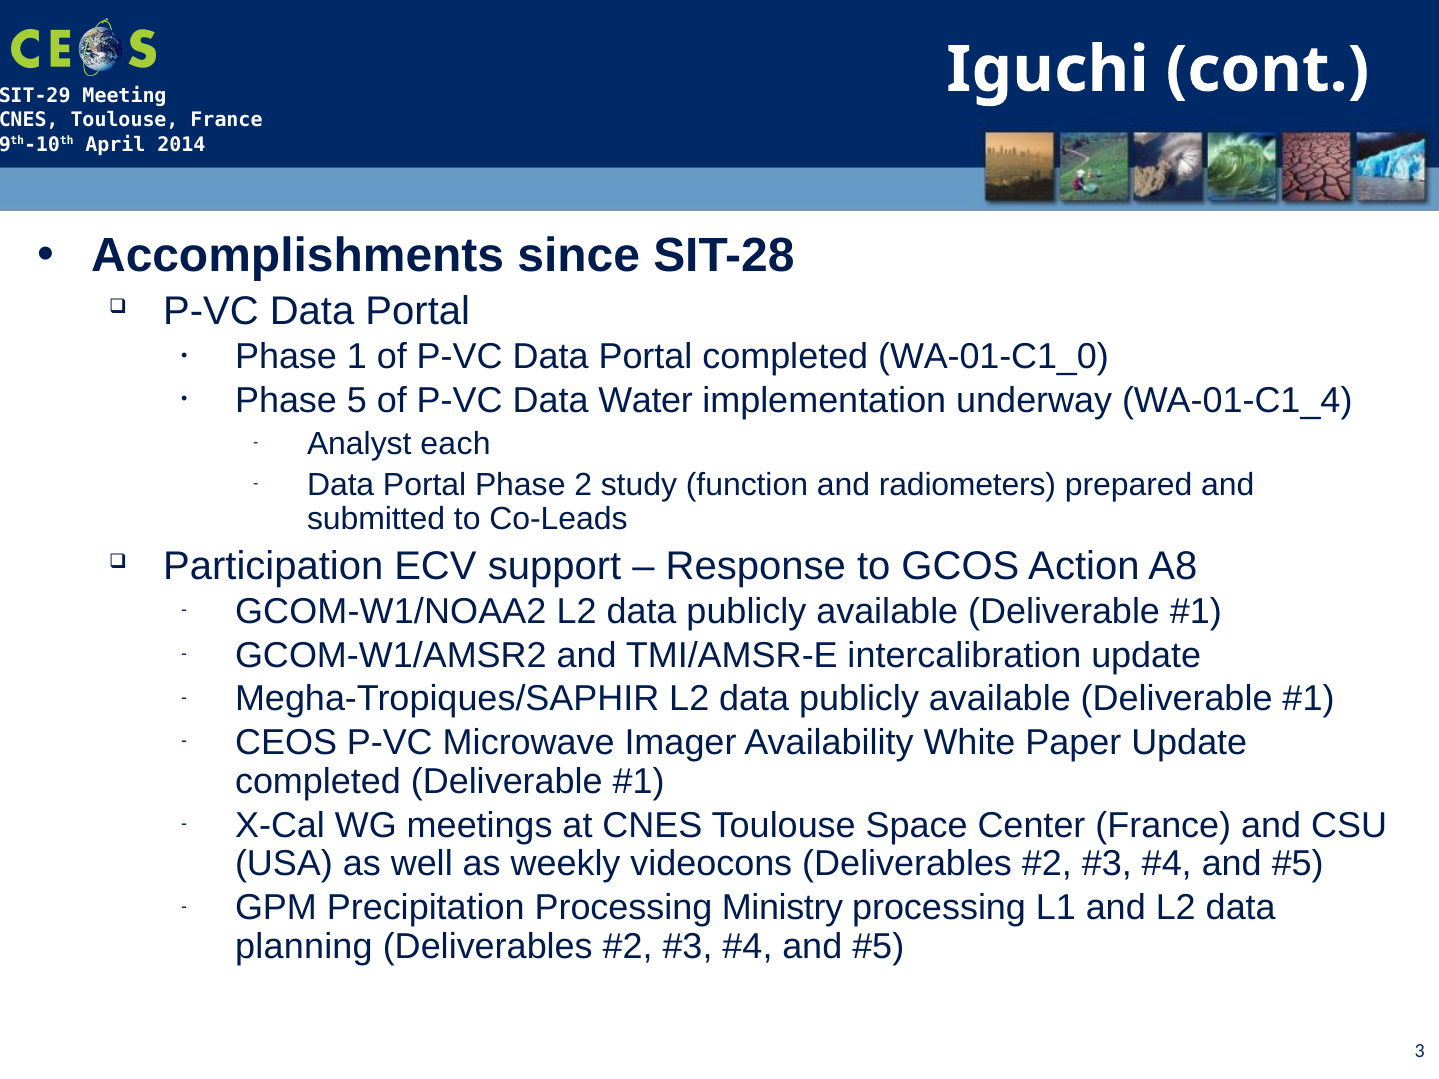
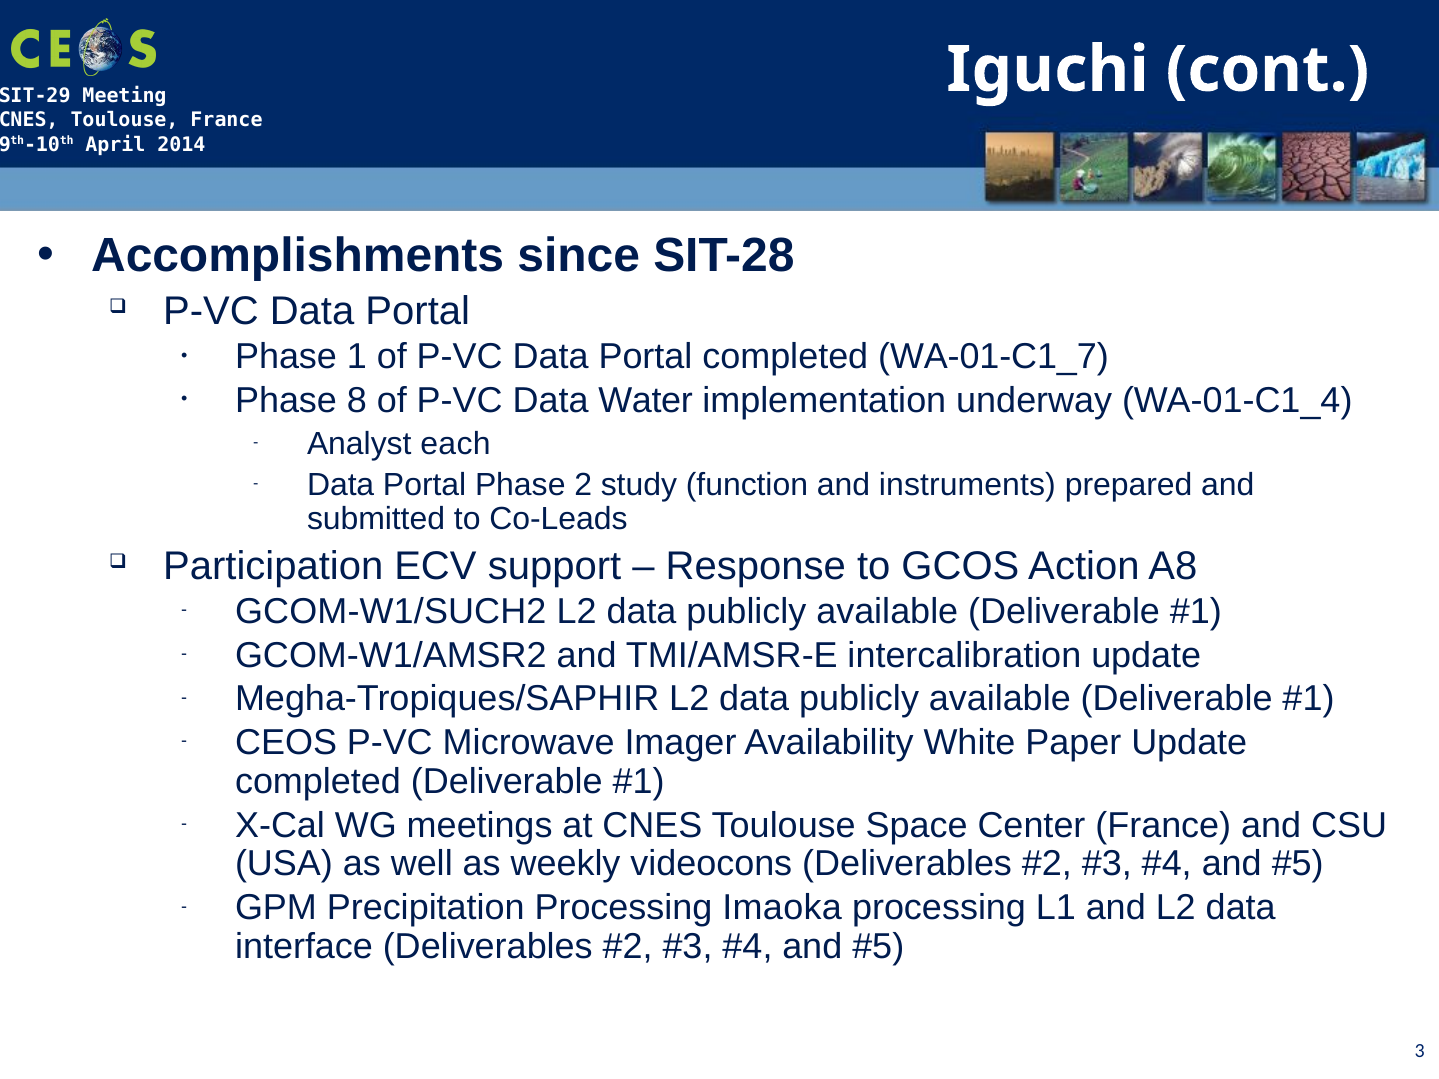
WA-01-C1_0: WA-01-C1_0 -> WA-01-C1_7 (993, 357)
5: 5 -> 8 (357, 401)
radiometers: radiometers -> instruments (967, 485)
GCOM-W1/NOAA2: GCOM-W1/NOAA2 -> GCOM-W1/SUCH2 (391, 612)
Ministry: Ministry -> Imaoka (782, 908)
planning: planning -> interface (304, 947)
